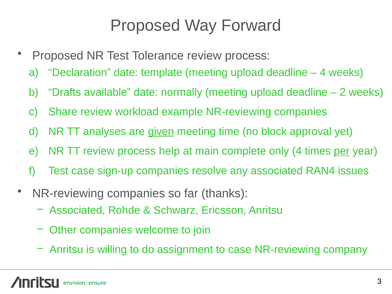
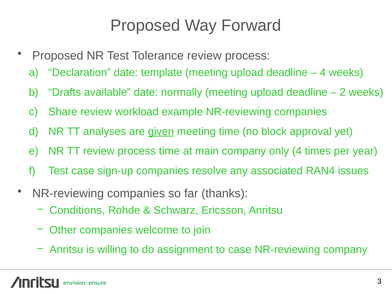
process help: help -> time (169, 151)
main complete: complete -> company (244, 151)
per underline: present -> none (342, 151)
Associated: Associated -> Conditions (77, 210)
